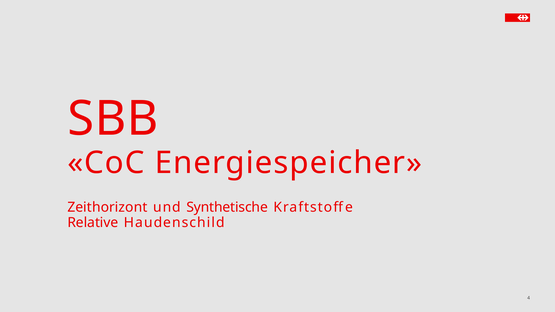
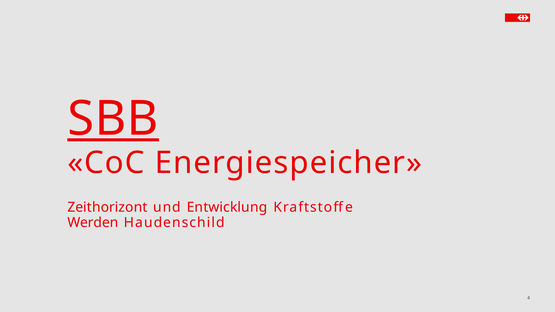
SBB underline: none -> present (113, 119)
Synthetische: Synthetische -> Entwicklung (227, 207)
Relative: Relative -> Werden (93, 223)
